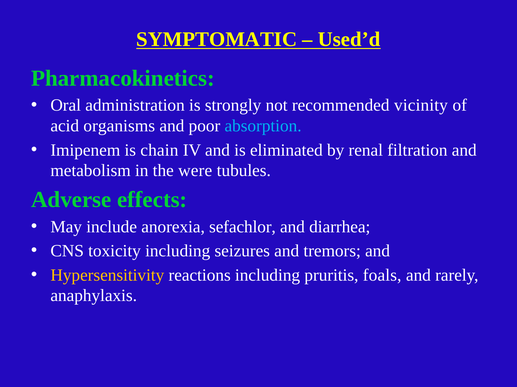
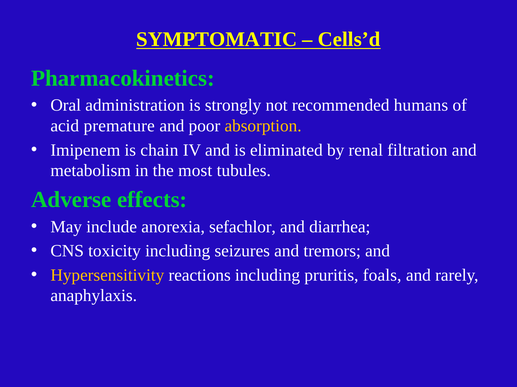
Used’d: Used’d -> Cells’d (349, 39)
vicinity: vicinity -> humans (421, 105)
organisms: organisms -> premature (119, 126)
absorption colour: light blue -> yellow (263, 126)
were: were -> most (195, 171)
